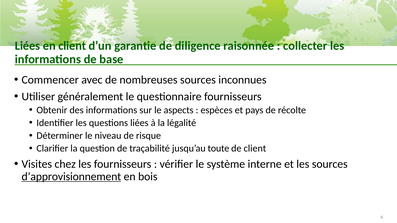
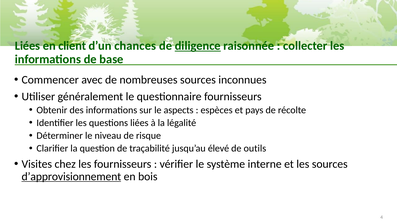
garantie: garantie -> chances (135, 46)
diligence underline: none -> present (198, 46)
toute: toute -> élevé (218, 149)
de client: client -> outils (255, 149)
